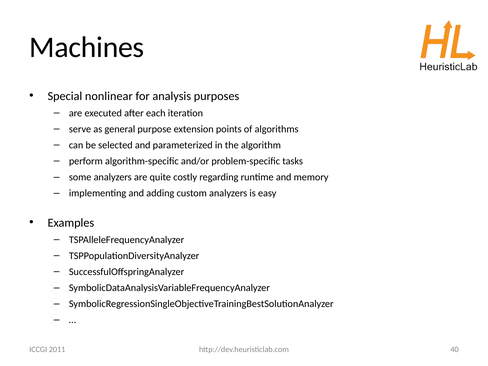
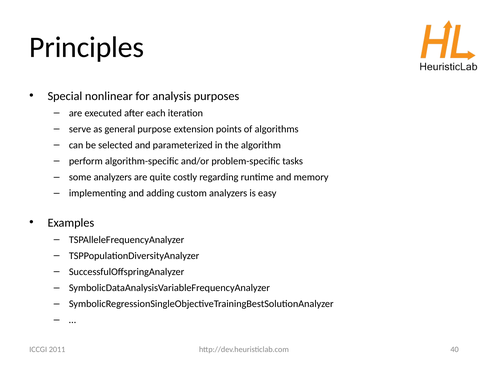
Machines: Machines -> Principles (87, 47)
